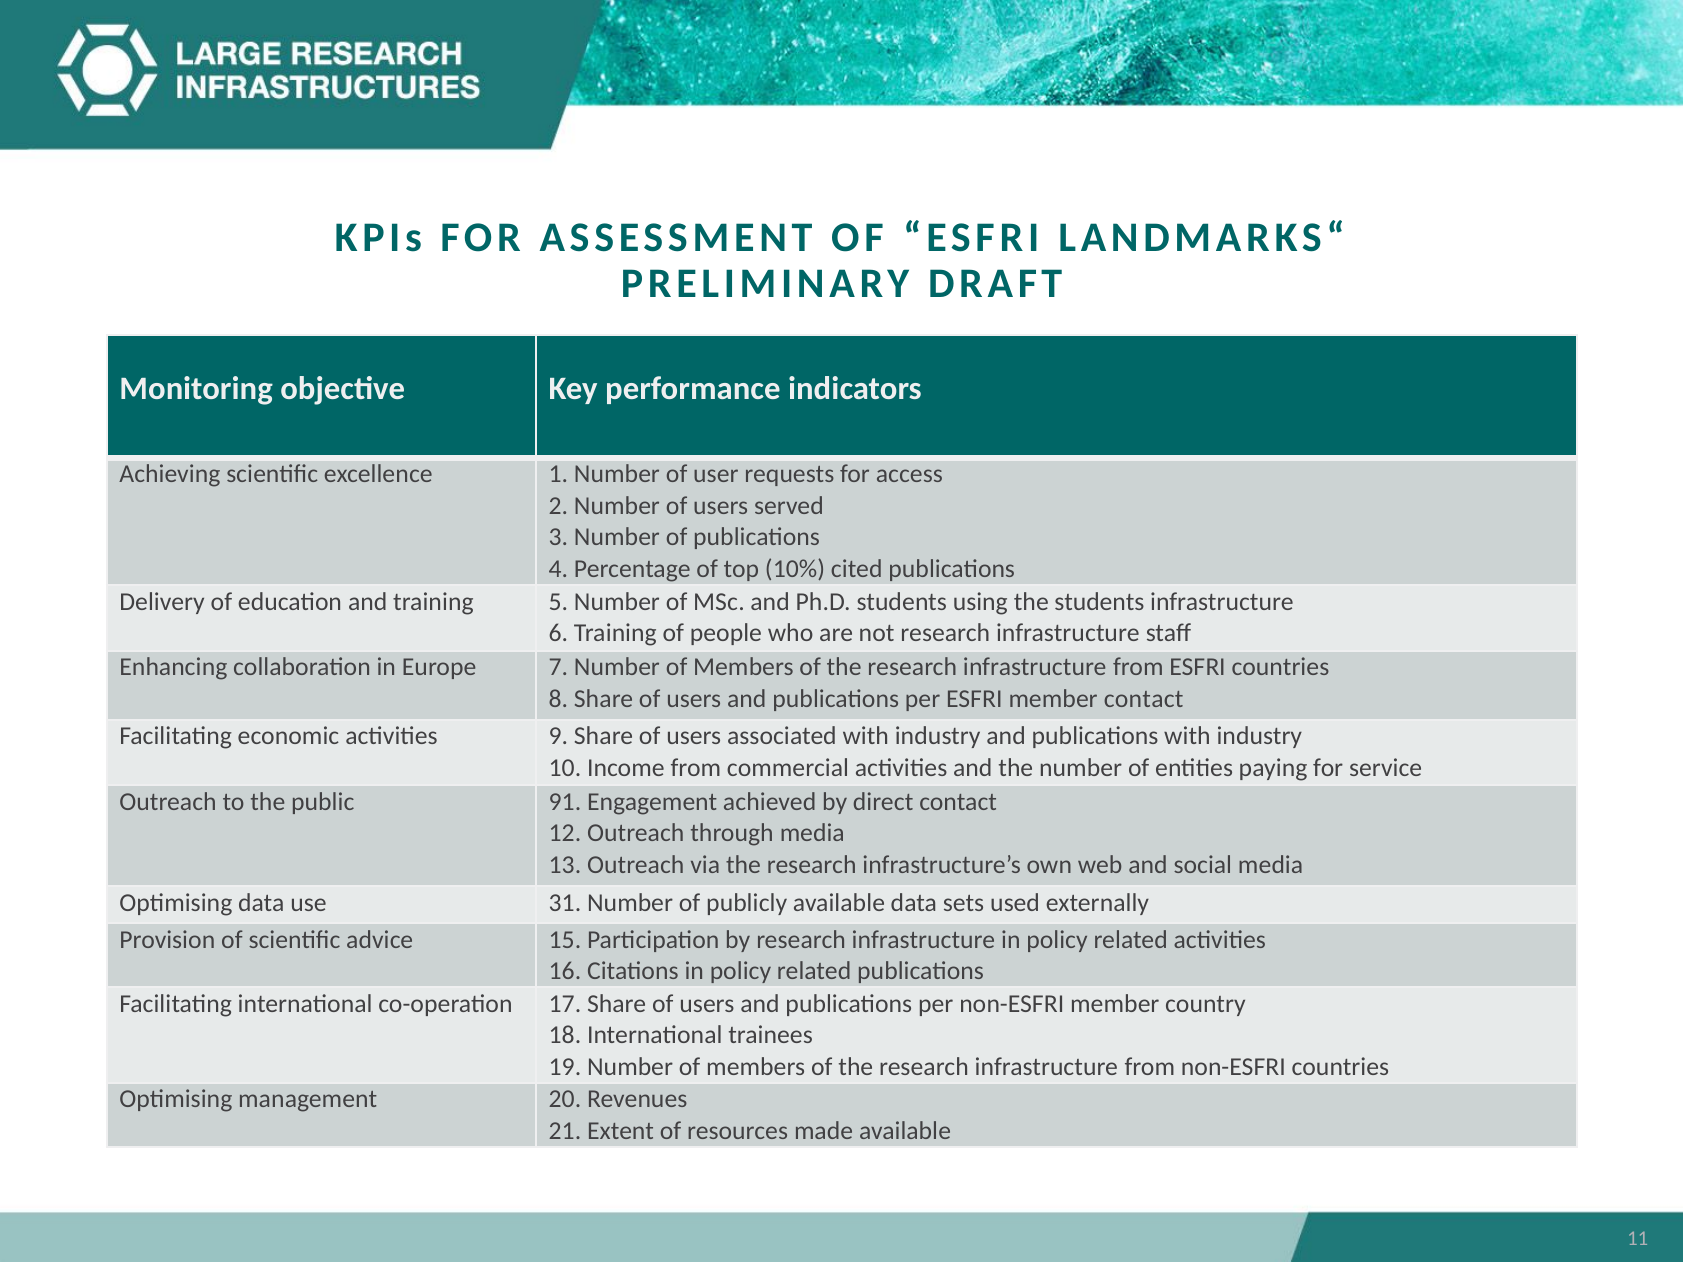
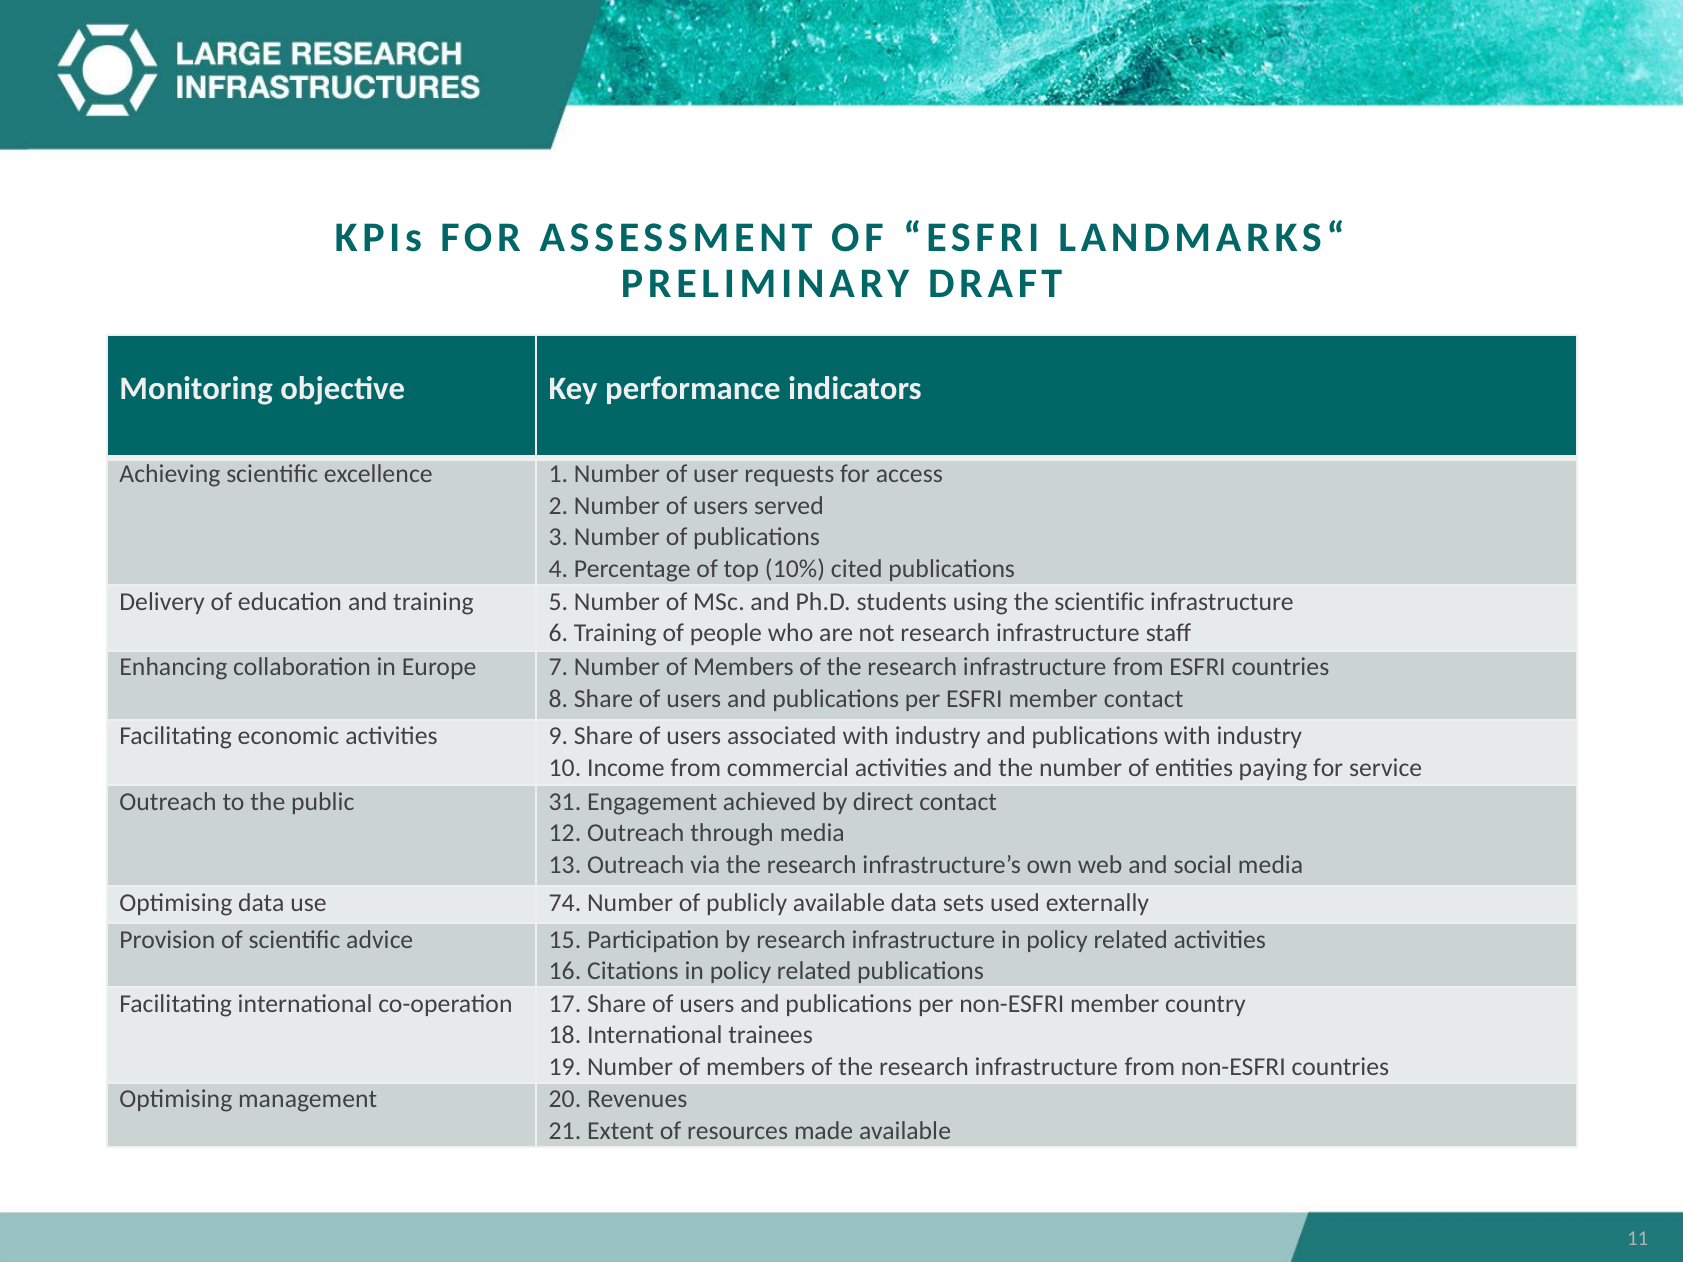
the students: students -> scientific (1099, 602)
91: 91 -> 31 (565, 802)
31: 31 -> 74 (565, 903)
